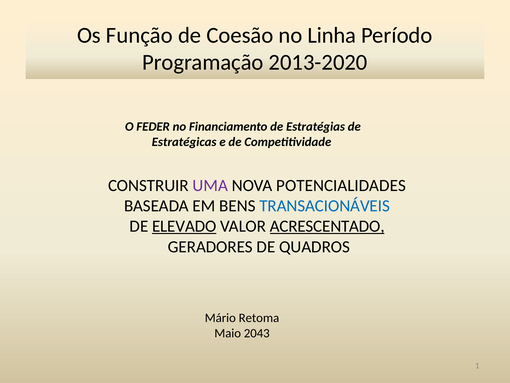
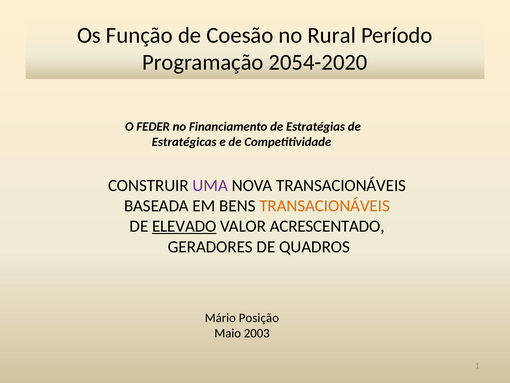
Linha: Linha -> Rural (332, 35)
2013-2020: 2013-2020 -> 2054-2020 (318, 62)
NOVA POTENCIALIDADES: POTENCIALIDADES -> TRANSACIONÁVEIS (341, 185)
TRANSACIONÁVEIS colour: blue -> orange (325, 206)
ACRESCENTADO underline: present -> none (327, 226)
Retoma: Retoma -> Posição (259, 318)
2043: 2043 -> 2003 (257, 333)
